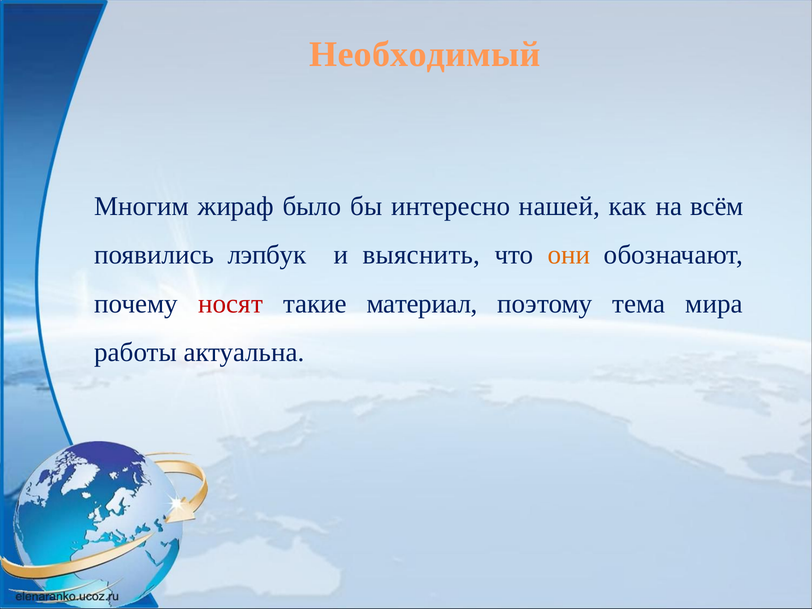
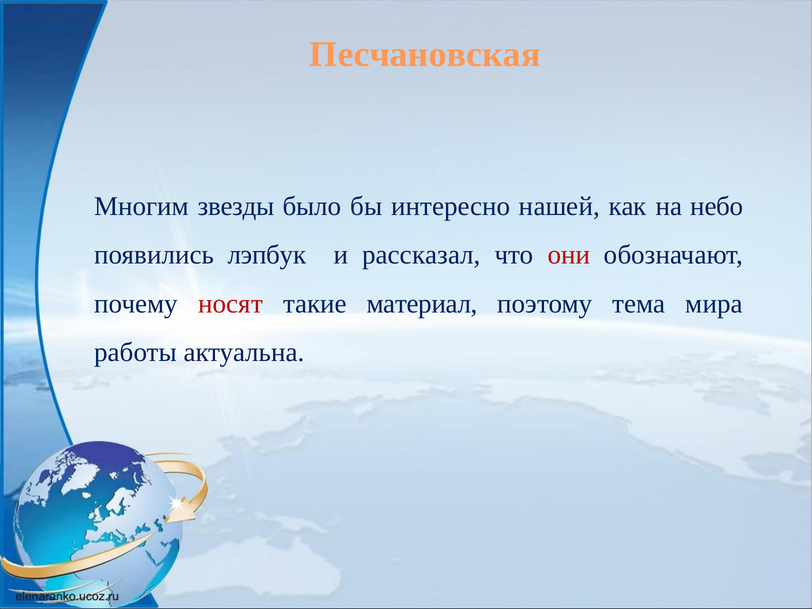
Необходимый: Необходимый -> Песчановская (425, 54)
жираф: жираф -> звезды (236, 206)
всём: всём -> небо (717, 206)
выяснить: выяснить -> рассказал (421, 255)
они colour: orange -> red (569, 255)
